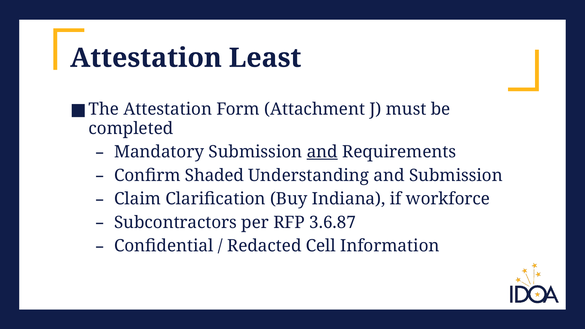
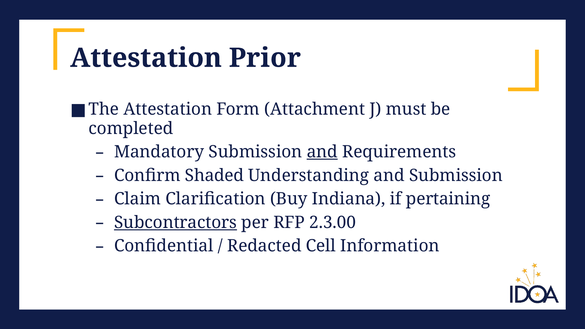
Least: Least -> Prior (265, 58)
workforce: workforce -> pertaining (448, 199)
Subcontractors underline: none -> present (176, 222)
3.6.87: 3.6.87 -> 2.3.00 (333, 222)
